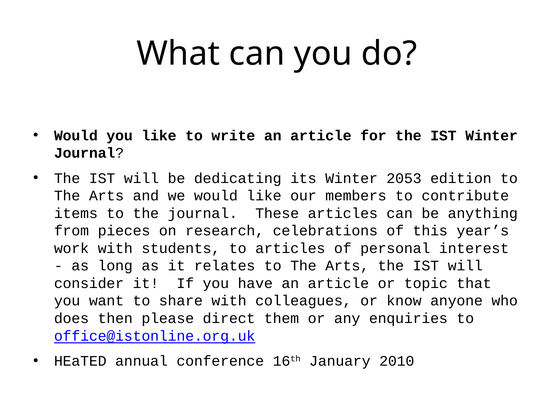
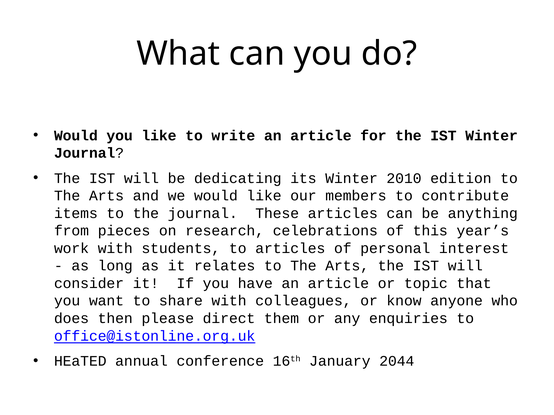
2053: 2053 -> 2010 (404, 178)
2010: 2010 -> 2044 (397, 362)
